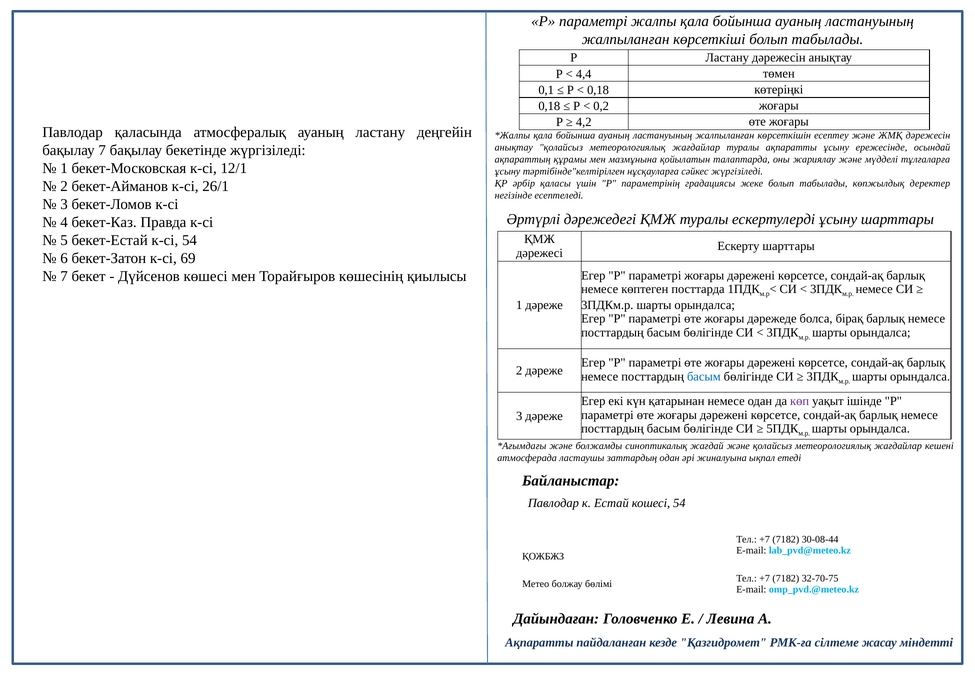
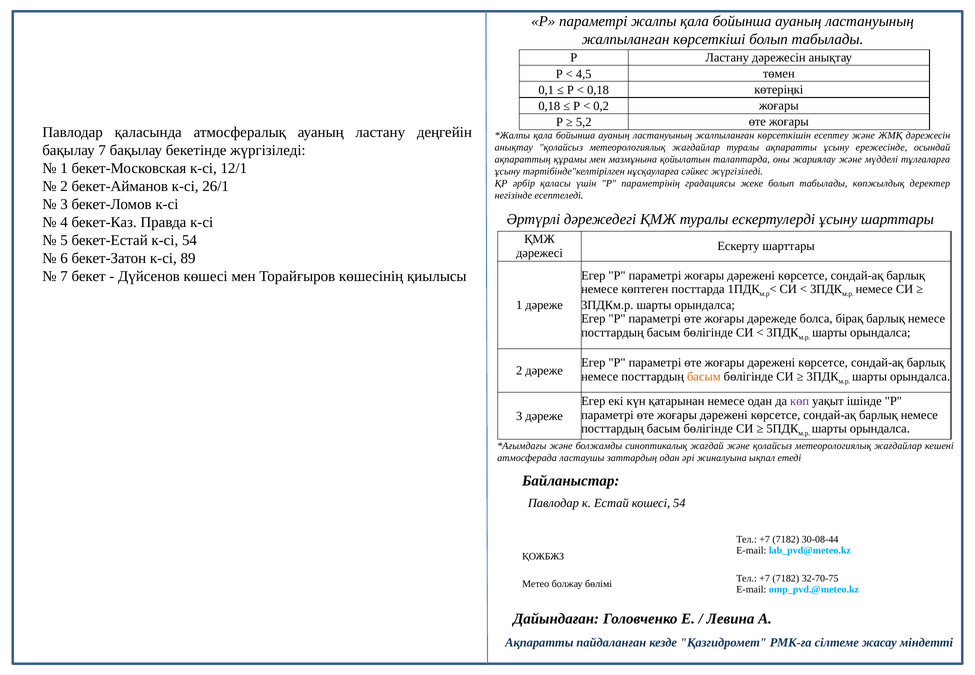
4,4: 4,4 -> 4,5 (584, 74)
4,2: 4,2 -> 5,2 (584, 122)
69: 69 -> 89 (188, 258)
басым colour: blue -> orange (704, 376)
